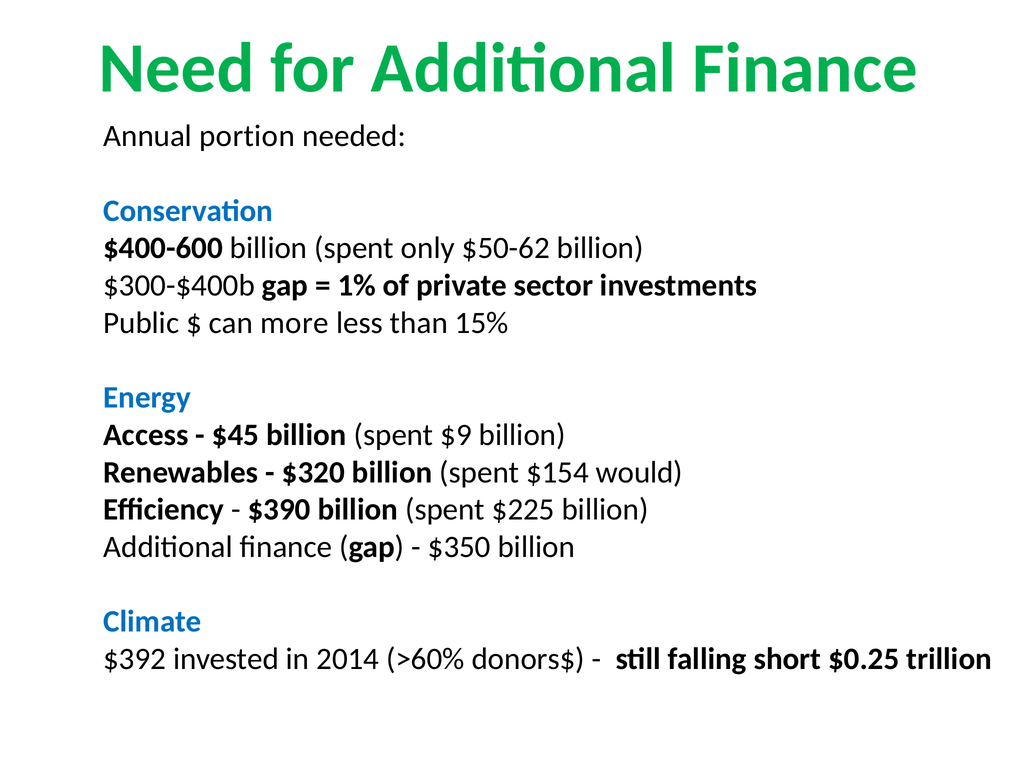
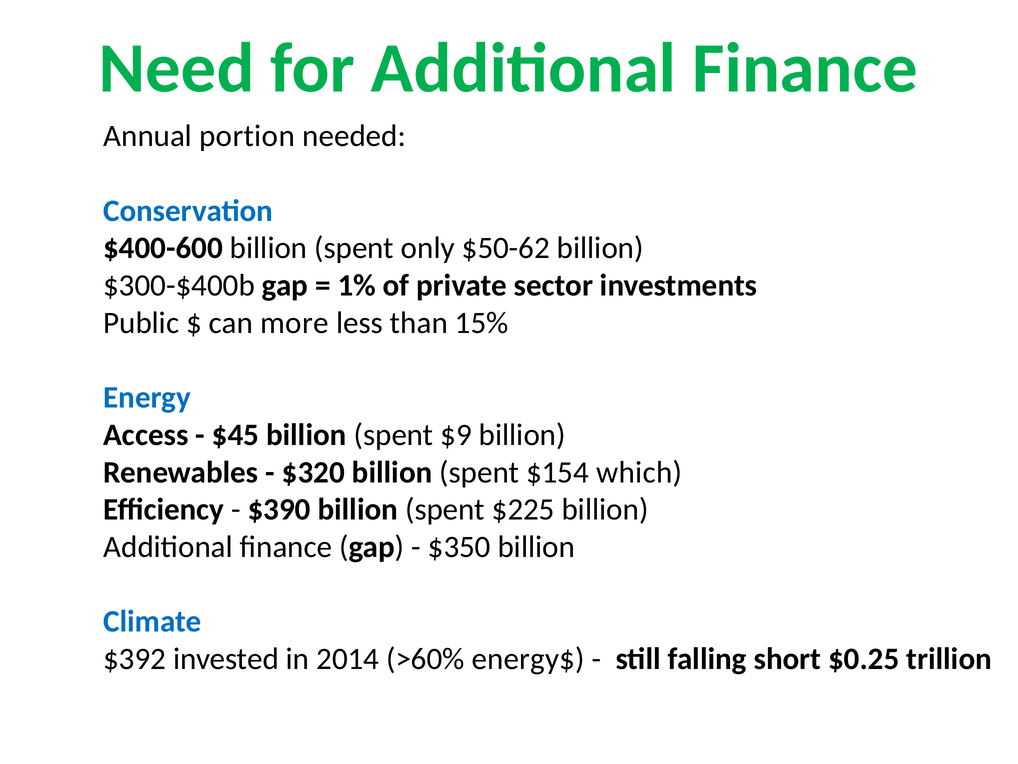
would: would -> which (639, 472)
donors$: donors$ -> energy$ (528, 658)
